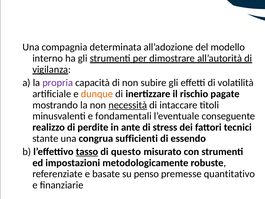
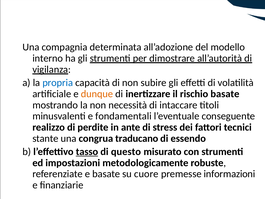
propria colour: purple -> blue (58, 83)
rischio pagate: pagate -> basate (225, 94)
necessità underline: present -> none (128, 105)
sufficienti: sufficienti -> traducano (137, 138)
penso: penso -> cuore (146, 174)
quantitativo: quantitativo -> informazioni (229, 174)
